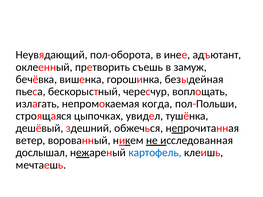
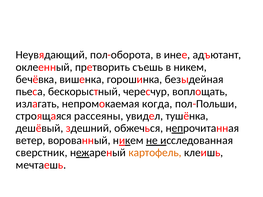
в замуж: замуж -> никем (190, 67)
цыпочках: цыпочках -> рассеяны (99, 116)
дослышал: дослышал -> сверстник (42, 153)
картофель colour: blue -> orange (155, 153)
